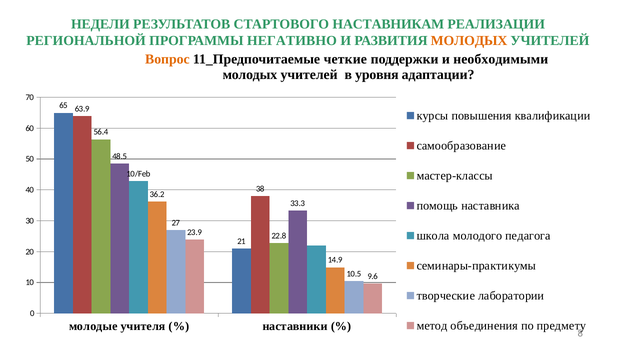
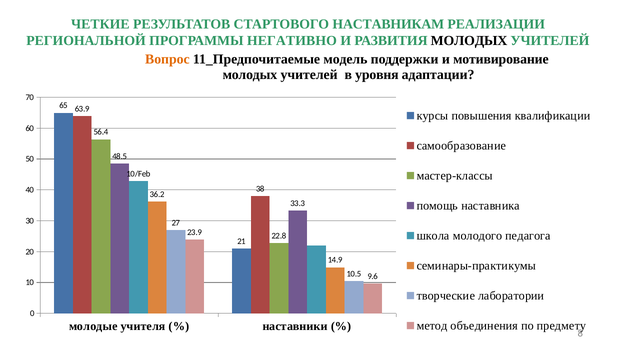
НЕДЕЛИ: НЕДЕЛИ -> ЧЕТКИЕ (100, 24)
МОЛОДЫХ colour: orange -> black (469, 41)
четкие: четкие -> модель (345, 59)
необходимыми: необходимыми -> мотивирование (501, 59)
